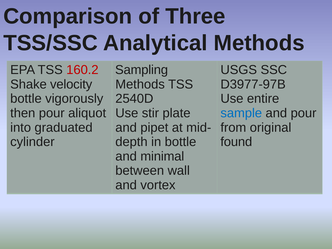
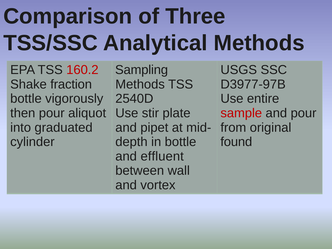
velocity: velocity -> fraction (71, 84)
sample colour: blue -> red (241, 113)
minimal: minimal -> effluent (162, 156)
